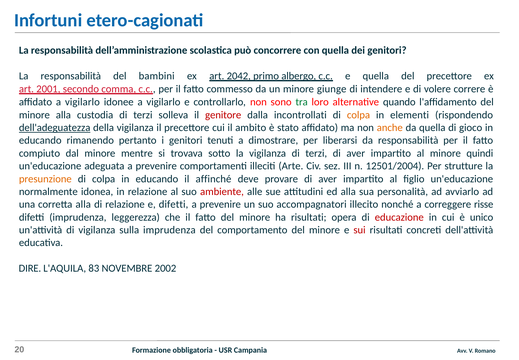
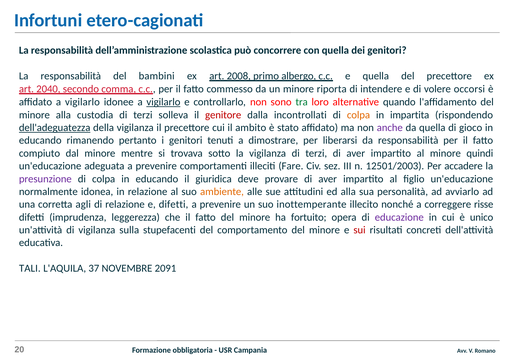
2042: 2042 -> 2008 (239, 76)
2001: 2001 -> 2040 (48, 89)
giunge: giunge -> riporta (332, 89)
correre: correre -> occorsi (469, 89)
vigilarlo underline: none -> present (163, 102)
elementi: elementi -> impartita (410, 115)
anche colour: orange -> purple (390, 127)
Arte: Arte -> Fare (291, 166)
12501/2004: 12501/2004 -> 12501/2003 (395, 166)
strutture: strutture -> accadere (464, 166)
presunzione colour: orange -> purple (45, 179)
affinché: affinché -> giuridica (214, 179)
ambiente colour: red -> orange (222, 191)
corretta alla: alla -> agli (83, 204)
accompagnatori: accompagnatori -> inottemperante (312, 204)
ha risultati: risultati -> fortuito (309, 217)
educazione colour: red -> purple (399, 217)
sulla imprudenza: imprudenza -> stupefacenti (169, 230)
DIRE: DIRE -> TALI (30, 268)
83: 83 -> 37 (94, 268)
2002: 2002 -> 2091 (165, 268)
